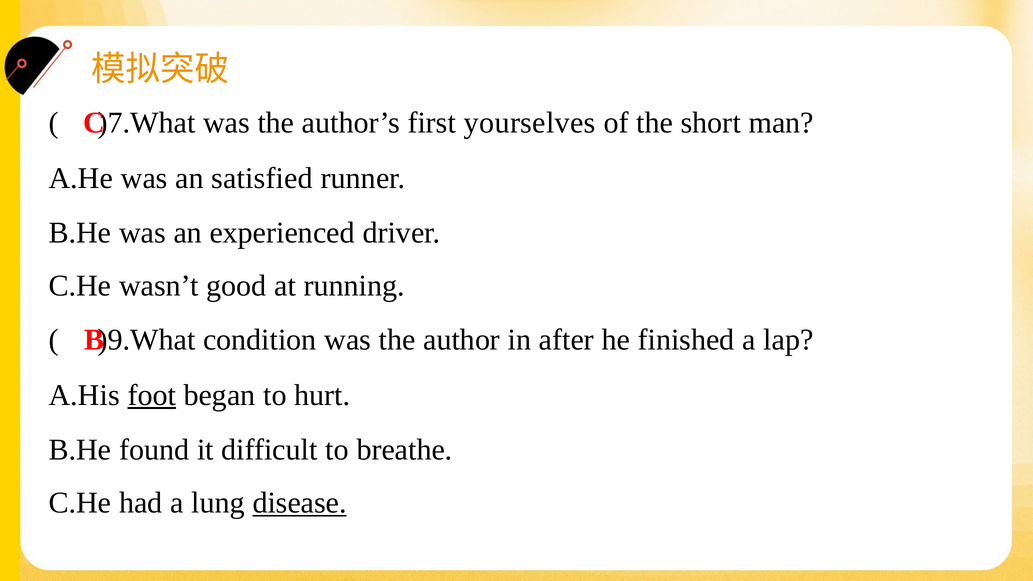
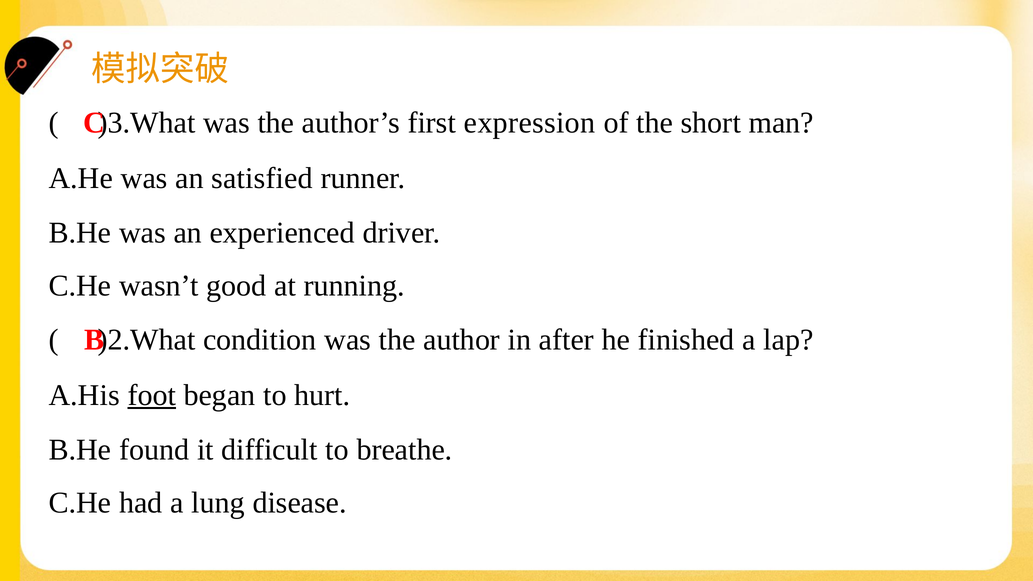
)7.What: )7.What -> )3.What (147, 123)
yourselves: yourselves -> expression (530, 123)
)9.What: )9.What -> )2.What (147, 340)
disease underline: present -> none (300, 503)
